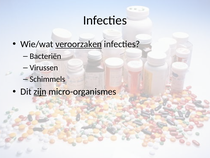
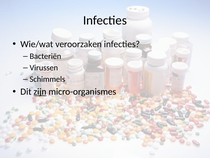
veroorzaken underline: present -> none (79, 44)
